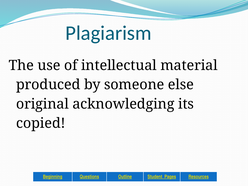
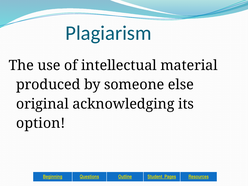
copied: copied -> option (41, 123)
